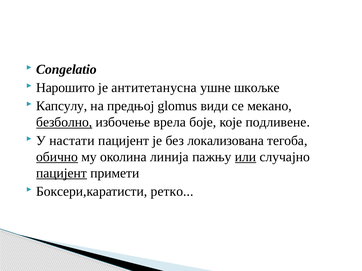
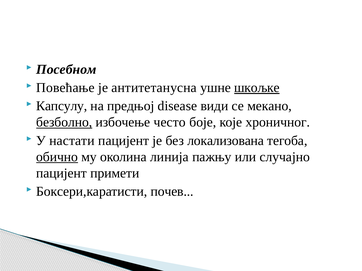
Congelatio: Congelatio -> Посебном (66, 70)
Нарошито: Нарошито -> Повећање (65, 88)
шкољке underline: none -> present (257, 88)
glomus: glomus -> disease (177, 106)
врела: врела -> често (170, 122)
подливене: подливене -> хроничног (278, 122)
или underline: present -> none (246, 157)
пацијент underline: present -> none (62, 173)
ретко: ретко -> почев (172, 192)
